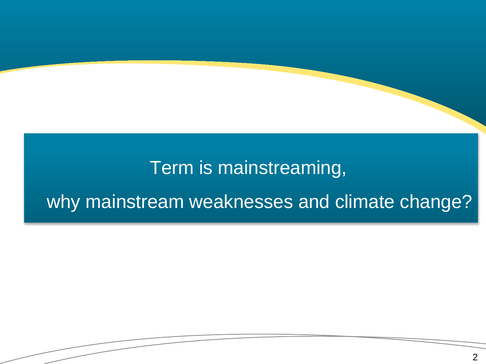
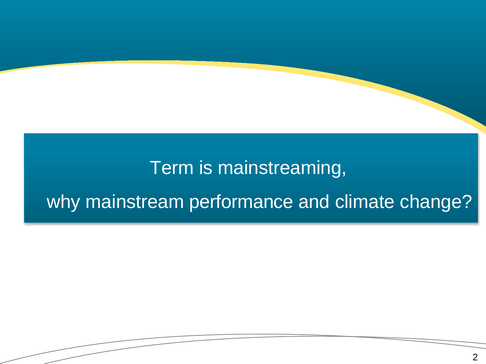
weaknesses: weaknesses -> performance (241, 202)
